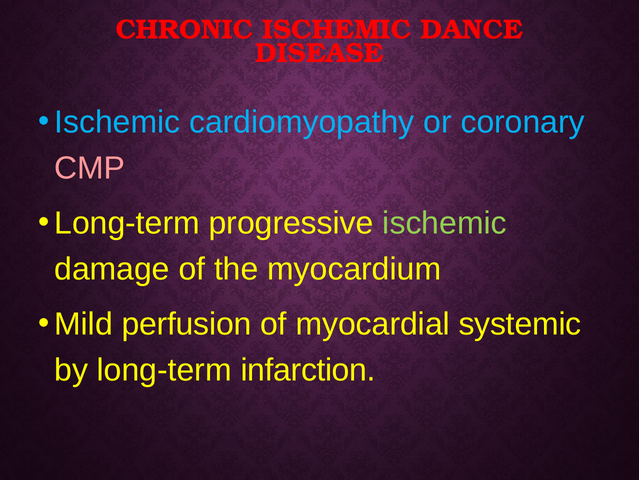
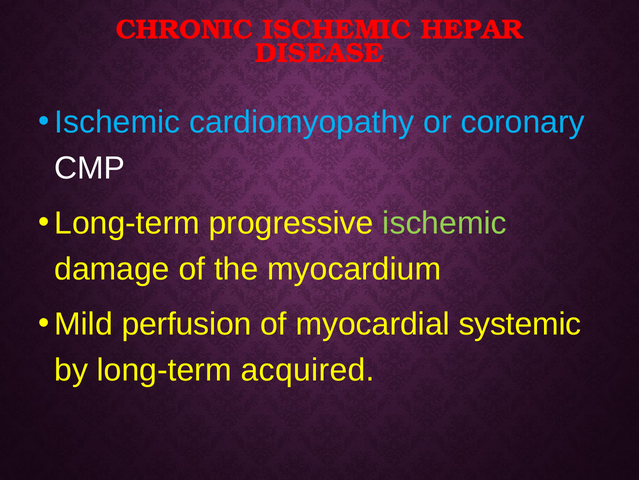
DANCE: DANCE -> HEPAR (472, 29)
CMP colour: pink -> white (90, 168)
infarction: infarction -> acquired (308, 370)
